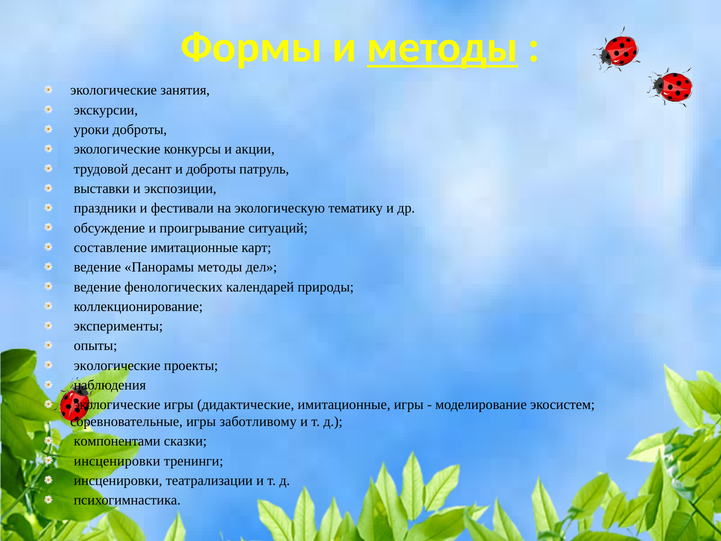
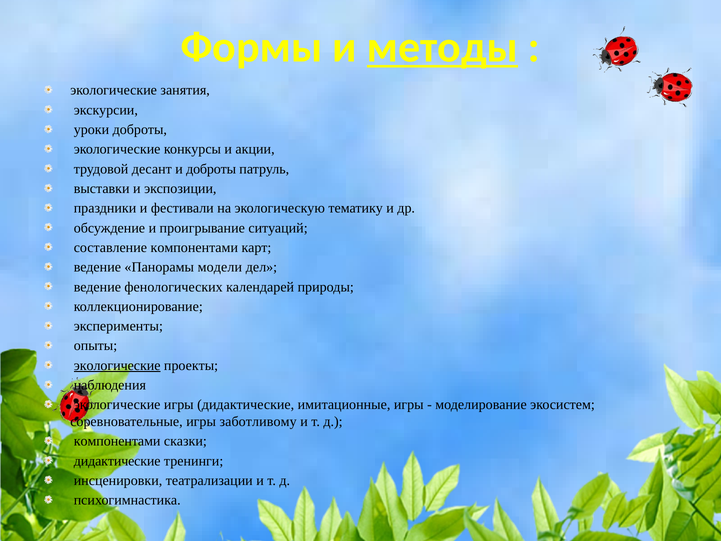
составление имитационные: имитационные -> компонентами (194, 247)
Панорамы методы: методы -> модели (220, 267)
экологические underline: none -> present (117, 365)
инсценировки: инсценировки -> дидактические (117, 461)
